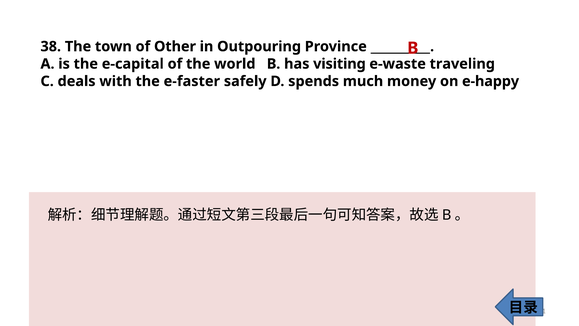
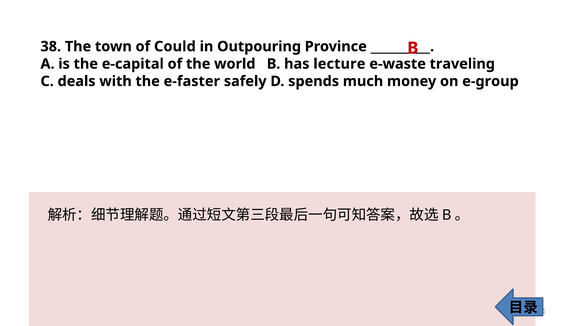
Other: Other -> Could (175, 46)
visiting: visiting -> lecture (339, 64)
e-happy: e-happy -> e-group (490, 81)
